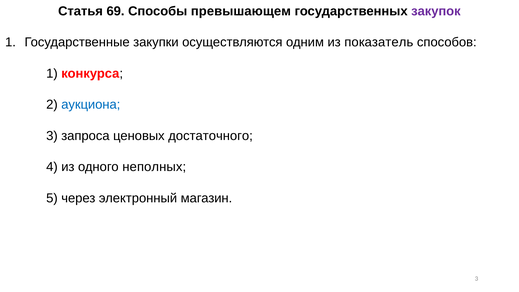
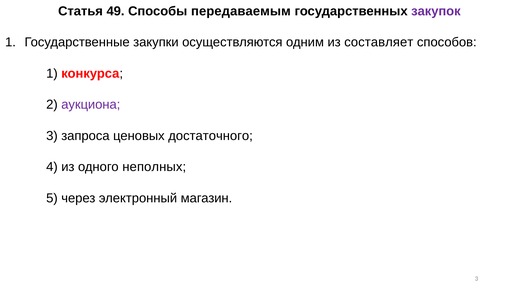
69: 69 -> 49 (116, 11)
превышающем: превышающем -> передаваемым (241, 11)
показатель: показатель -> составляет (379, 42)
аукциона colour: blue -> purple (91, 105)
